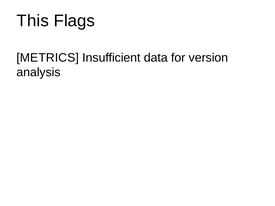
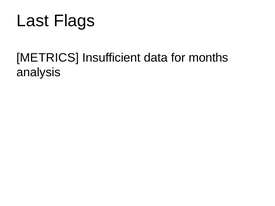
This: This -> Last (33, 21)
version: version -> months (209, 58)
